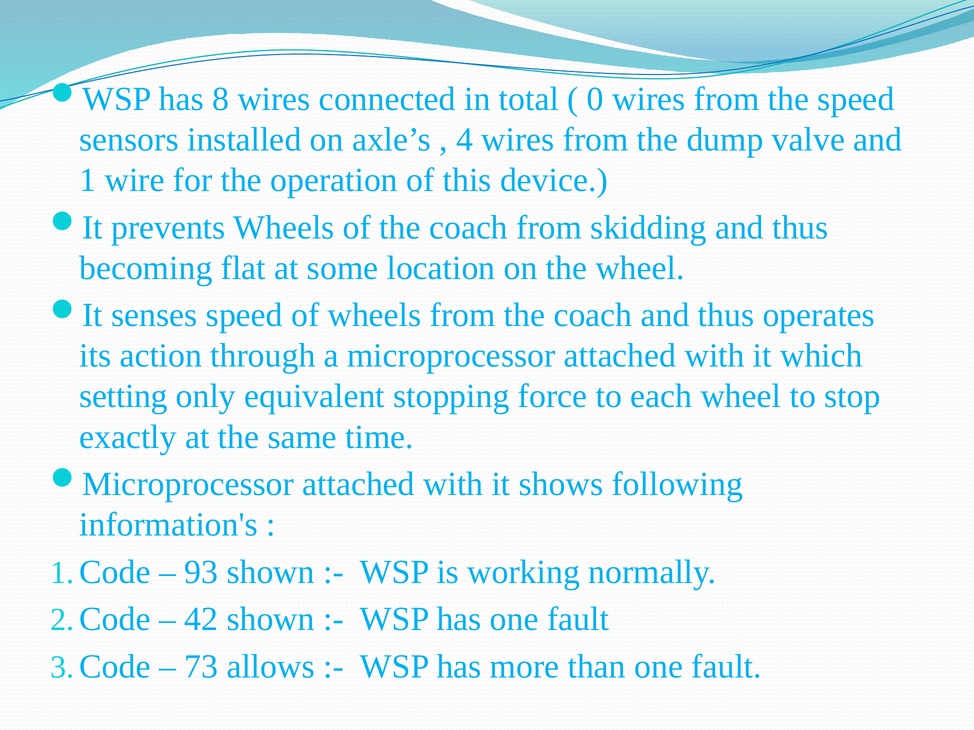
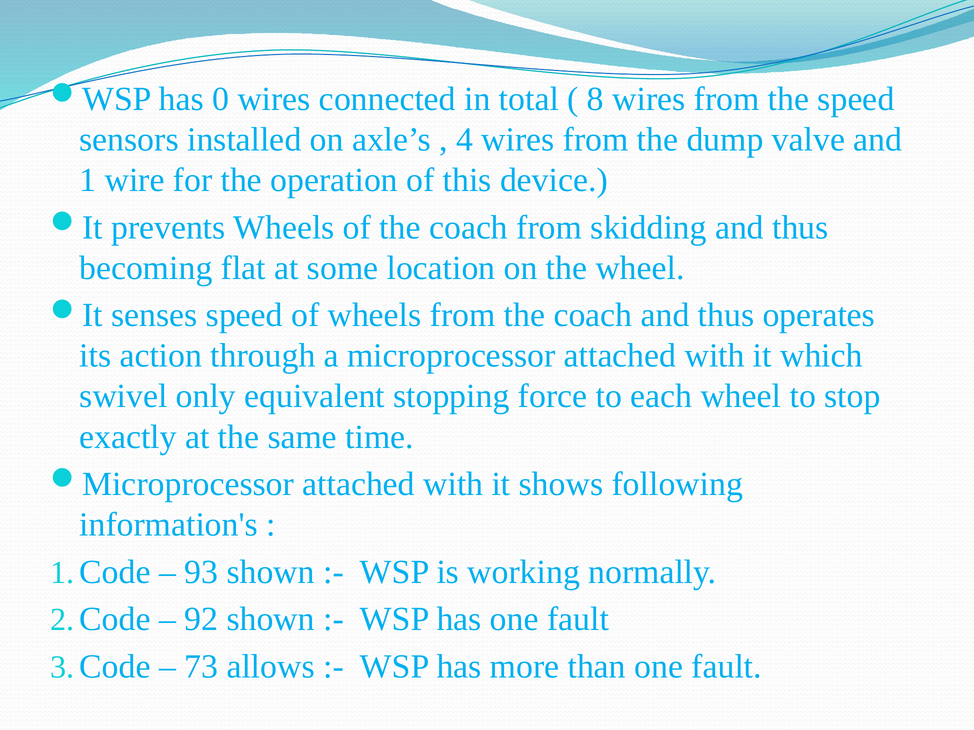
8: 8 -> 0 (221, 99)
0: 0 -> 8 (595, 99)
setting: setting -> swivel (123, 397)
42: 42 -> 92 (201, 620)
